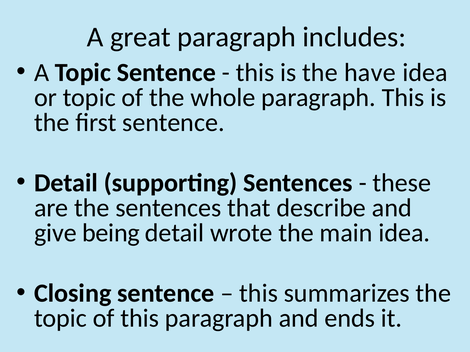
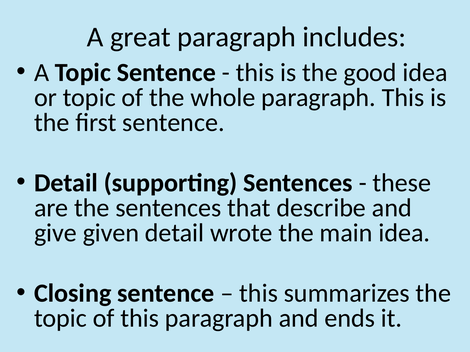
have: have -> good (370, 73)
being: being -> given (111, 233)
